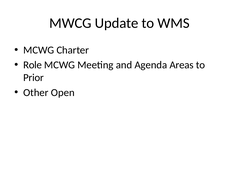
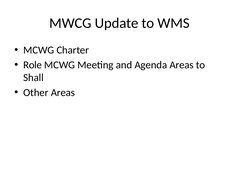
Prior: Prior -> Shall (33, 78)
Other Open: Open -> Areas (63, 93)
